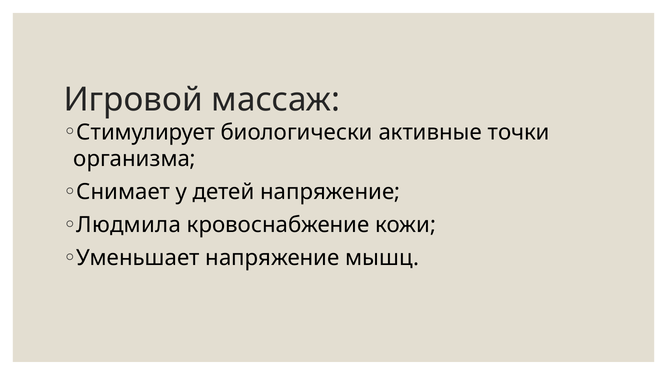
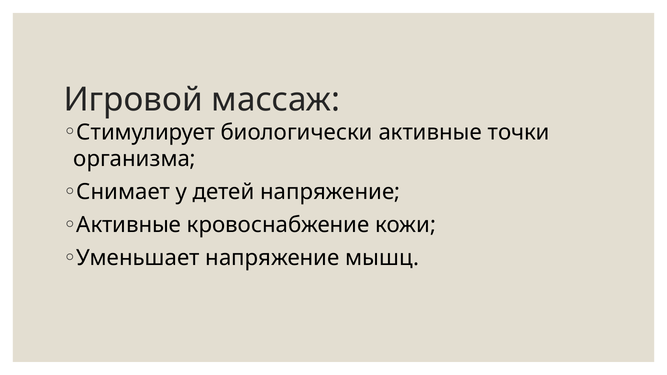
Людмила: Людмила -> Активные (129, 225)
